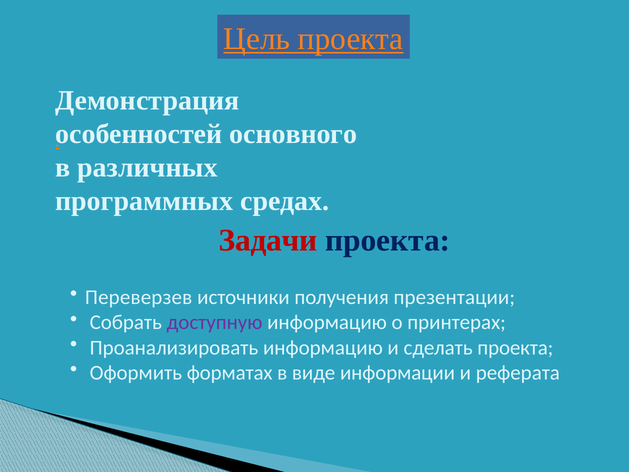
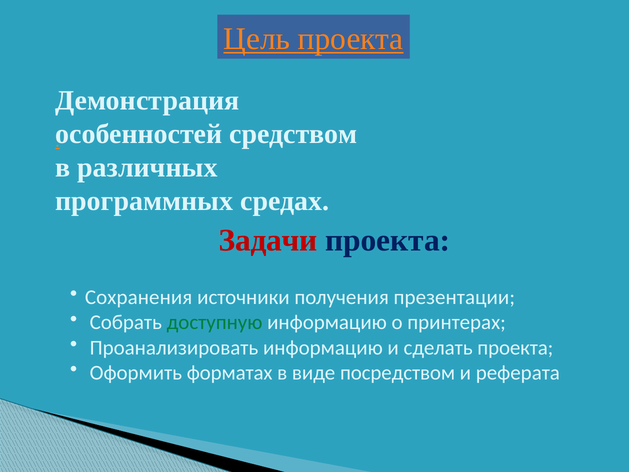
основного: основного -> средством (293, 134)
Переверзев: Переверзев -> Сохранения (139, 297)
доступную colour: purple -> green (215, 322)
информации: информации -> посредством (398, 373)
